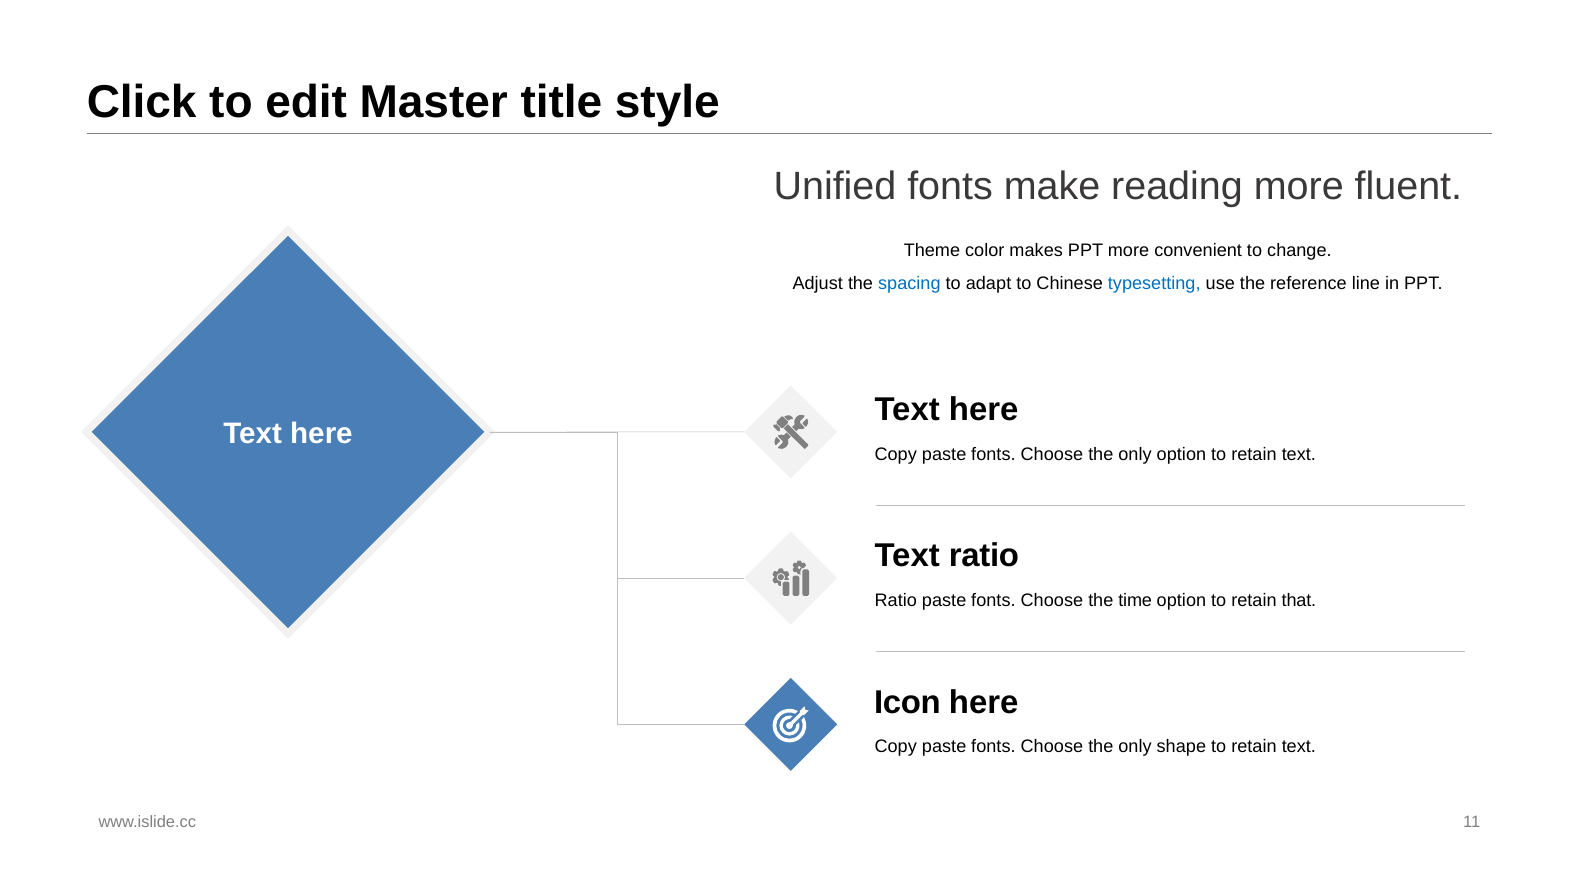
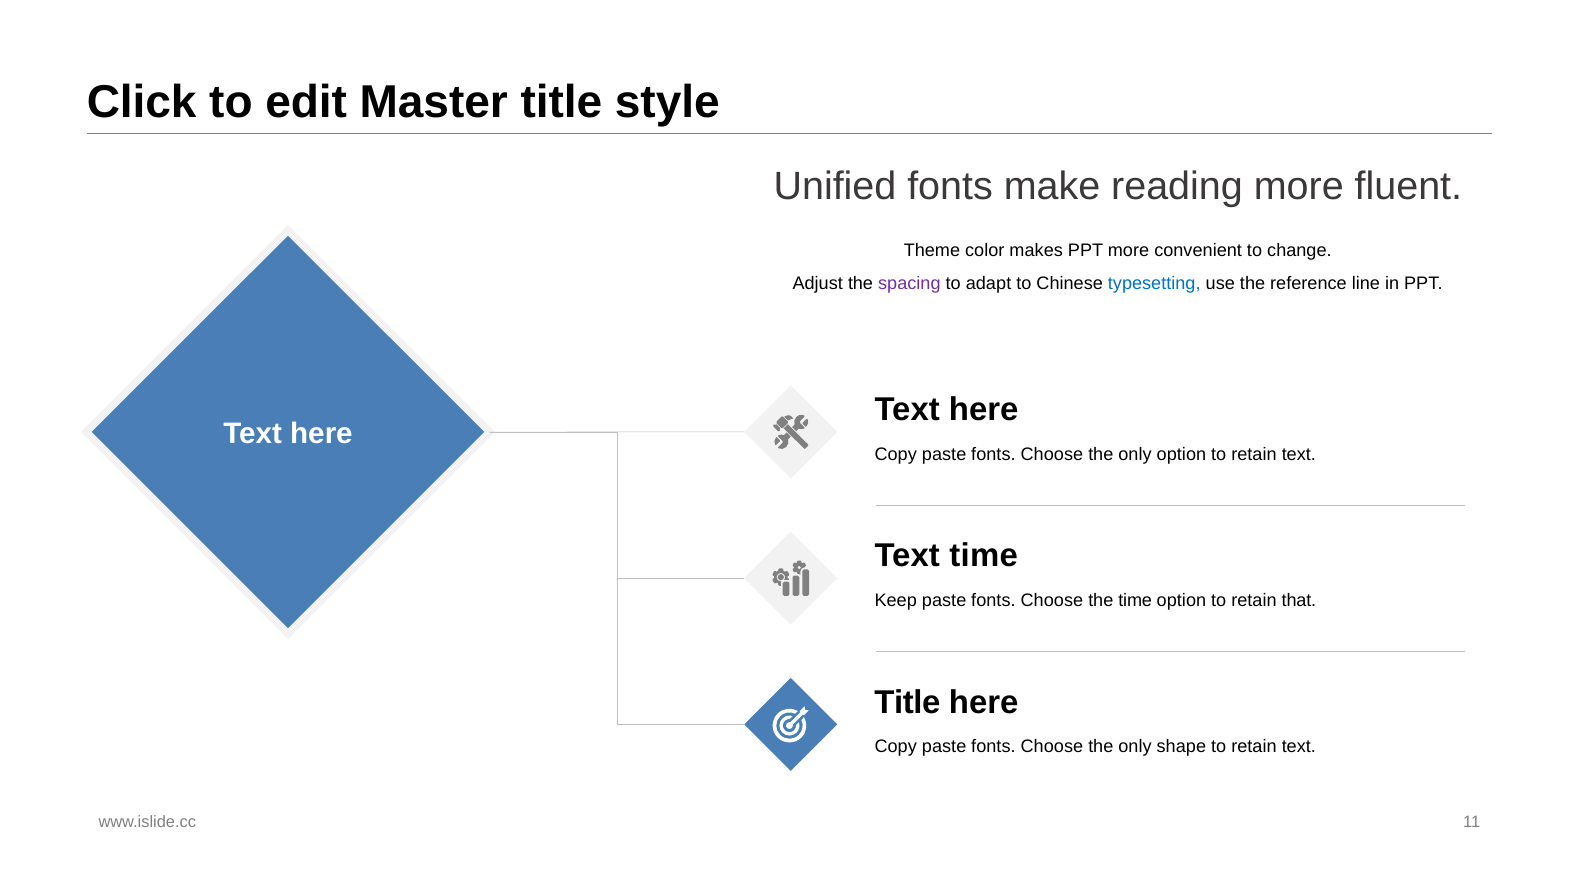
spacing colour: blue -> purple (909, 283)
Text ratio: ratio -> time (984, 556)
Ratio: Ratio -> Keep (896, 601)
Icon: Icon -> Title (907, 702)
